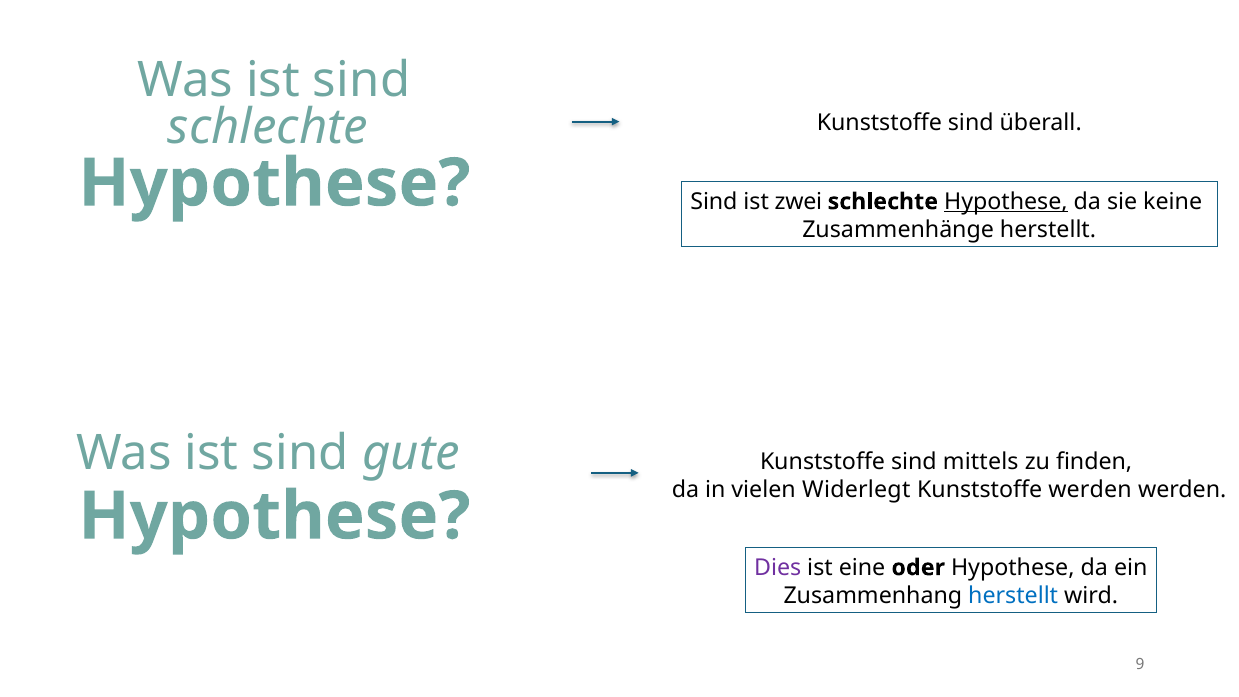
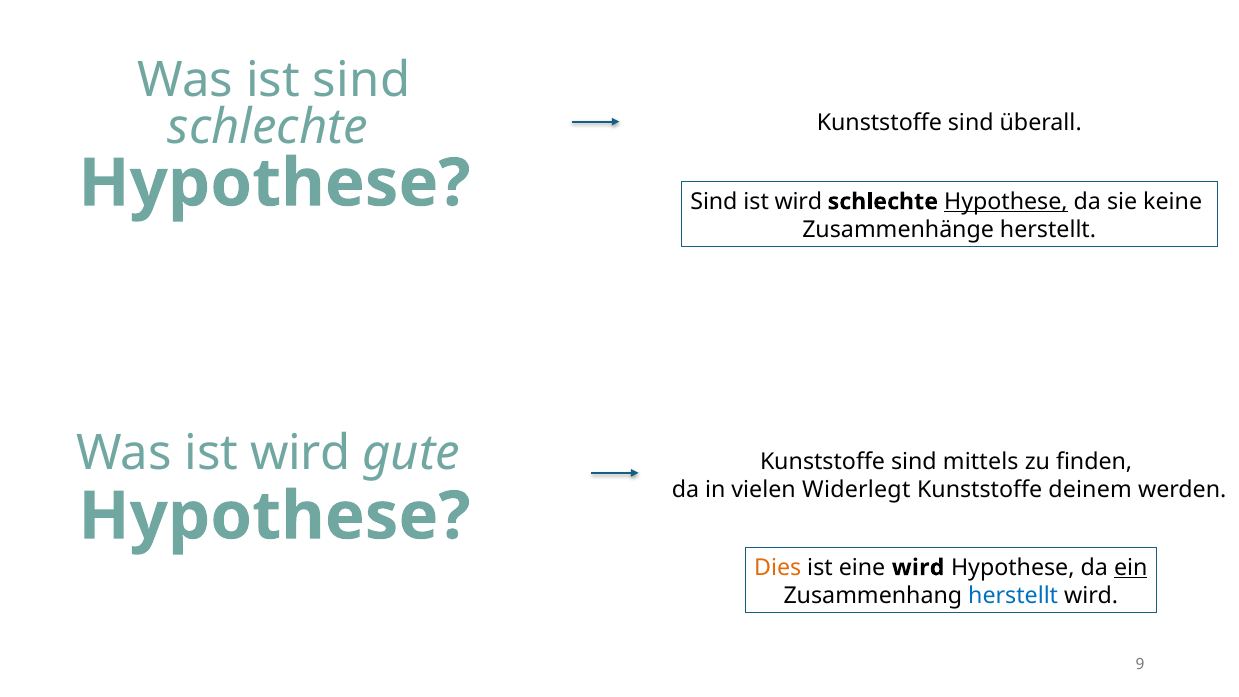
zwei: zwei -> wird (798, 202)
sind: sind -> wird (301, 454)
Kunststoffe werden: werden -> deinem (1090, 490)
Dies colour: purple -> orange (778, 568)
eine oder: oder -> wird (918, 568)
ein underline: none -> present (1131, 568)
